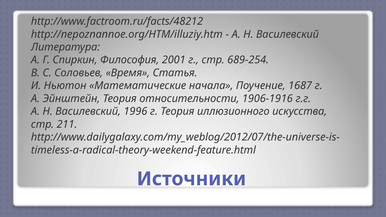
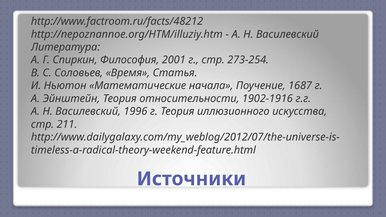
689-254: 689-254 -> 273-254 (248, 60)
1906-1916: 1906-1916 -> 1902-1916 (267, 99)
